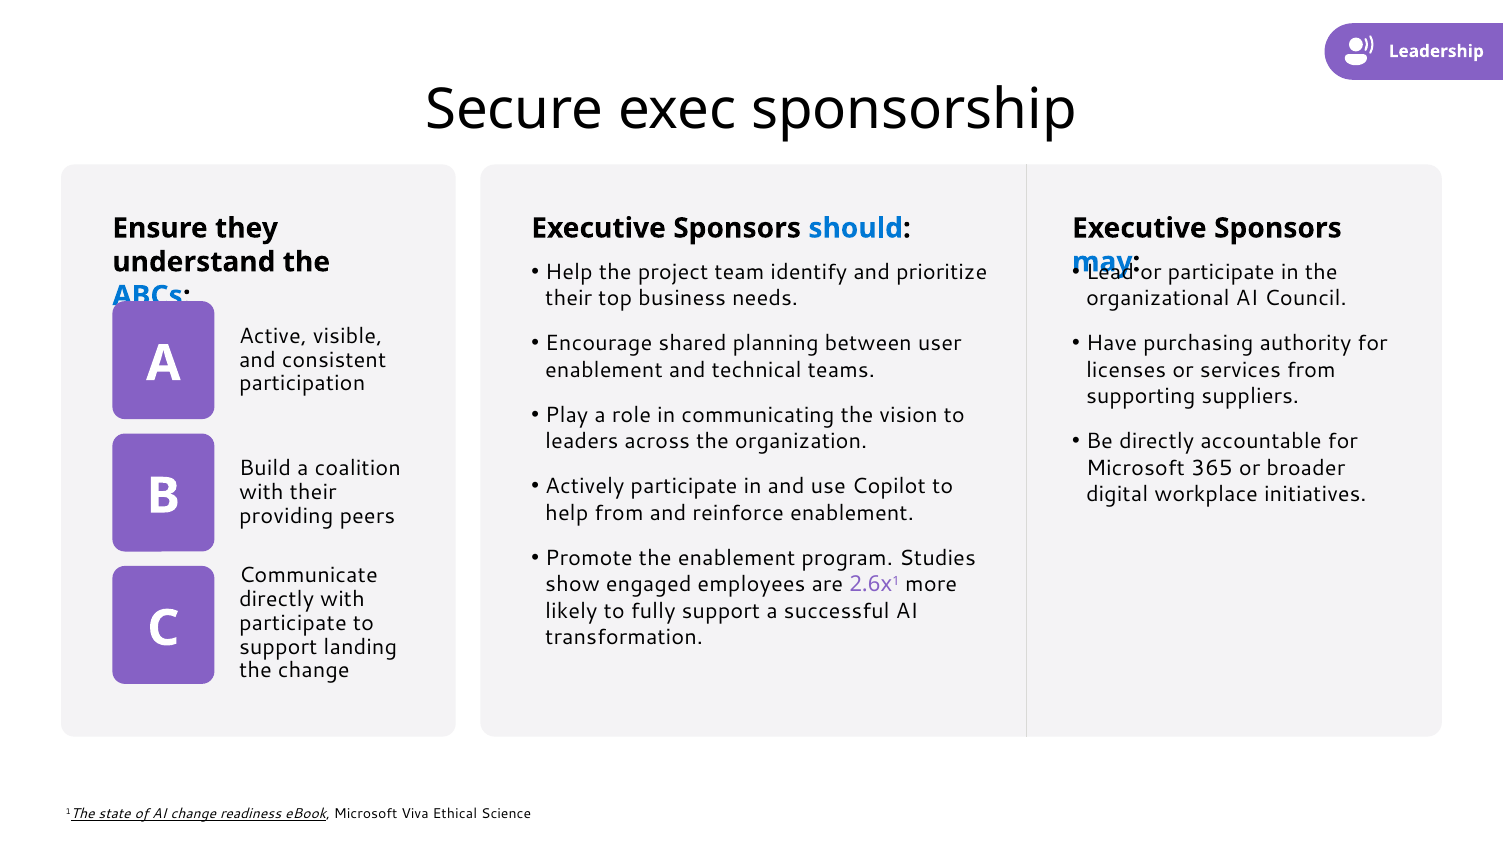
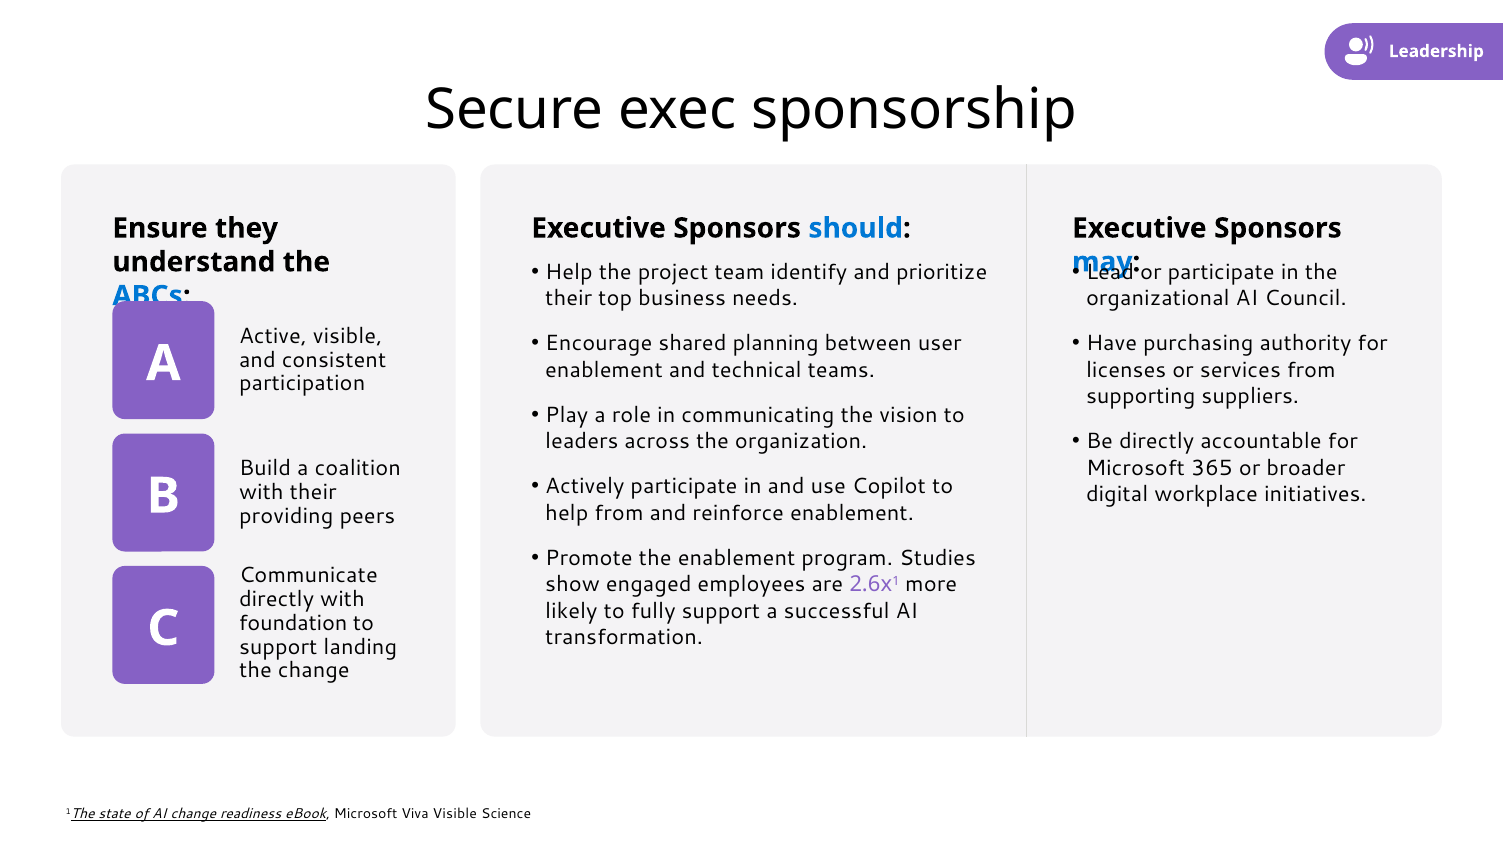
participate: participate -> foundation (293, 623)
Viva Ethical: Ethical -> Visible (455, 813)
